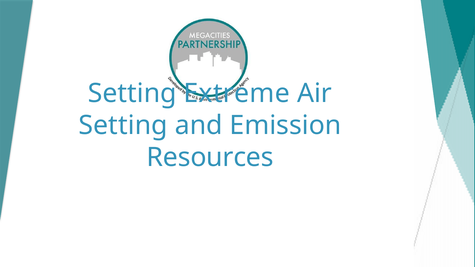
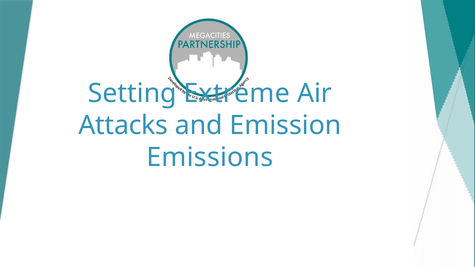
Setting: Setting -> Attacks (123, 125)
Resources: Resources -> Emissions (210, 157)
